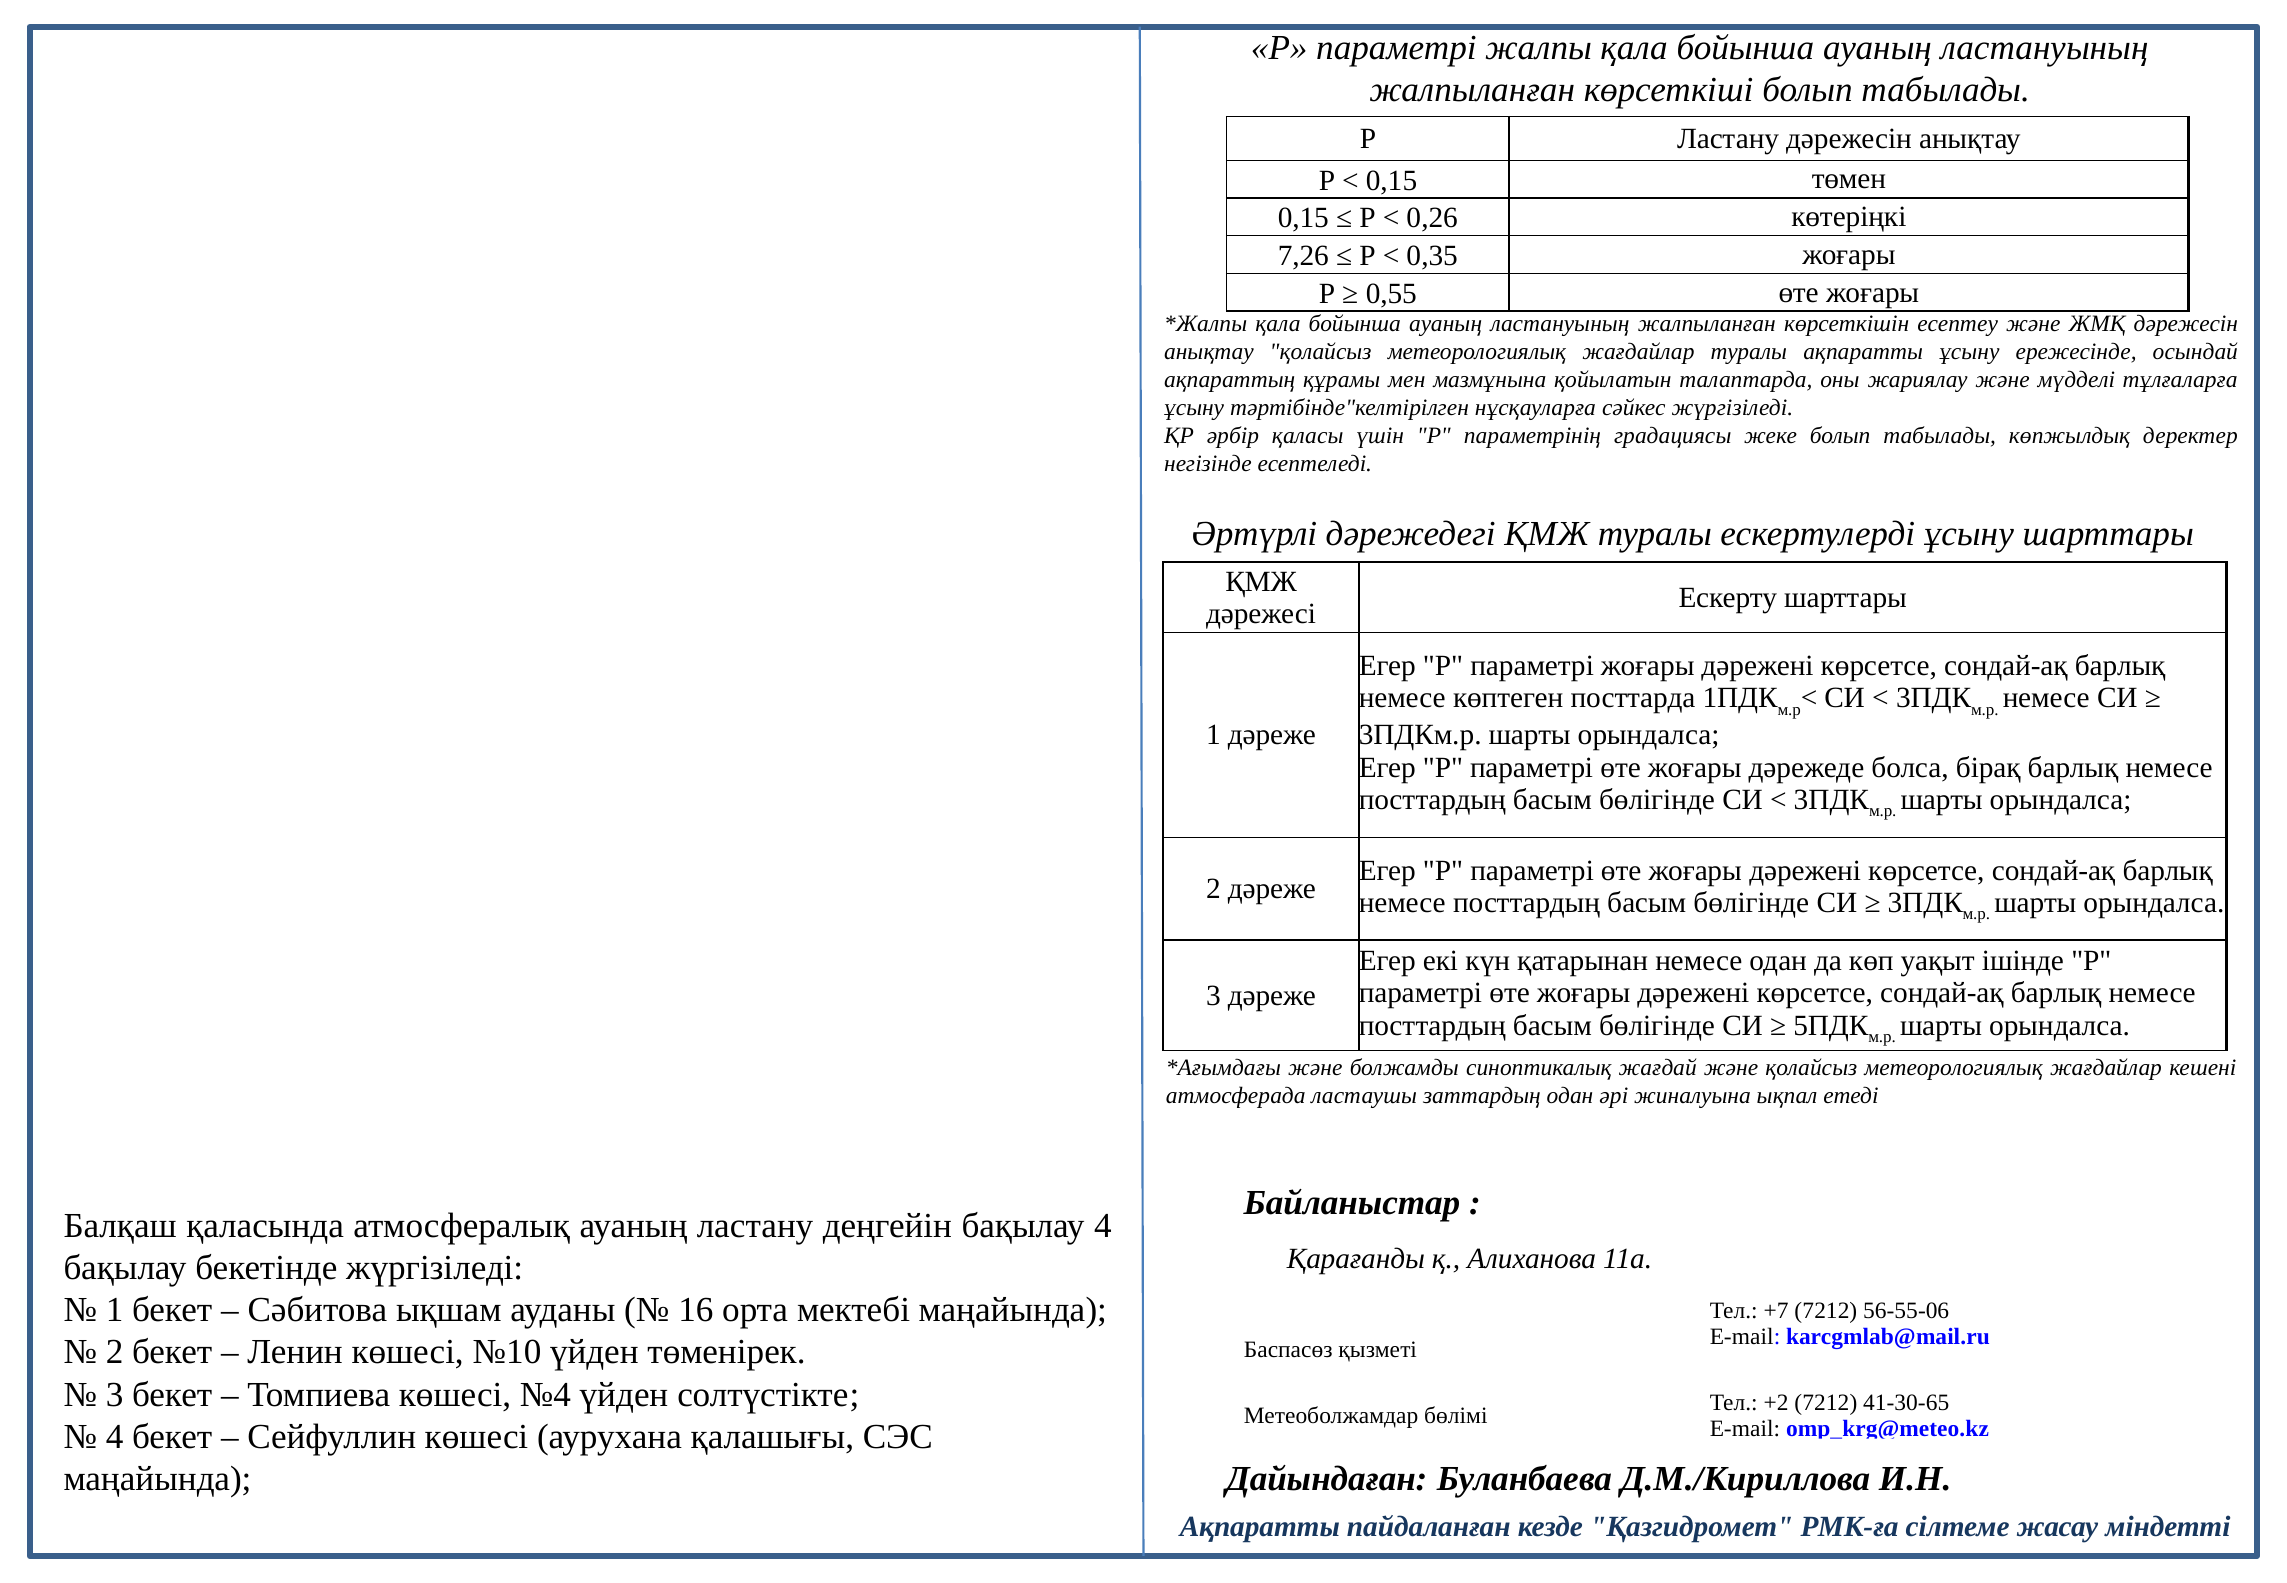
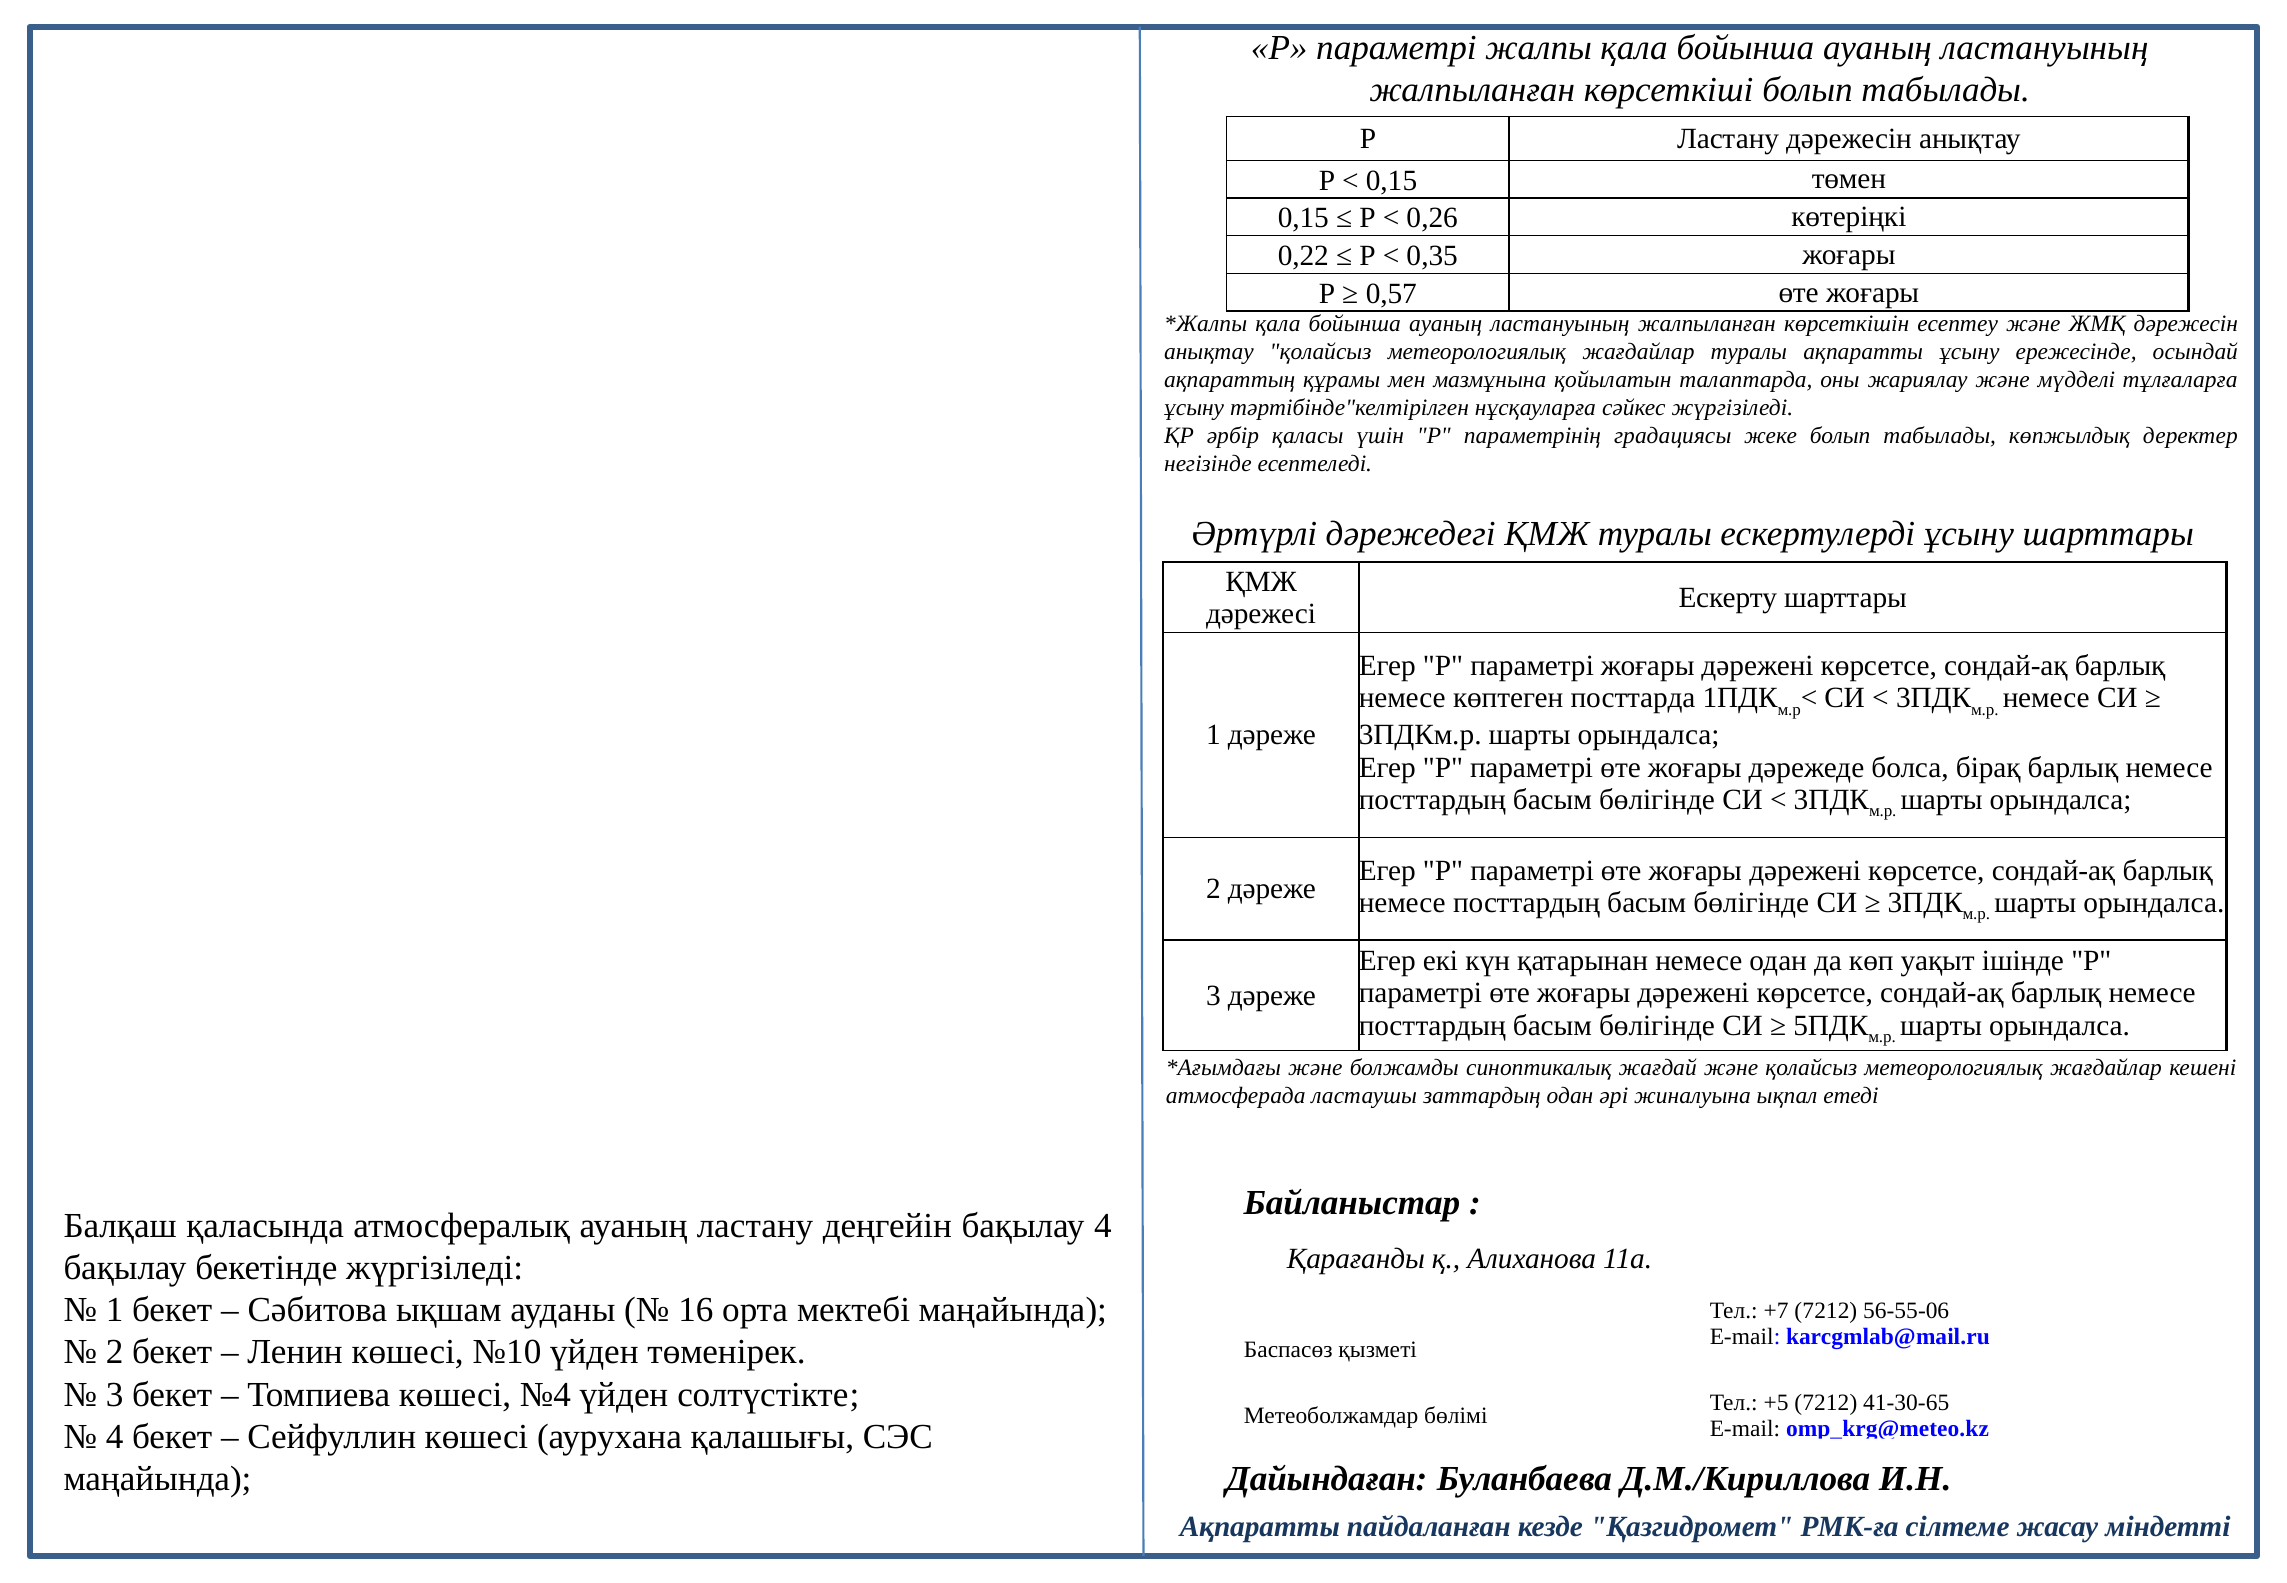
7,26: 7,26 -> 0,22 (1303, 256)
0,55: 0,55 -> 0,57 (1391, 294)
+2: +2 -> +5 (1776, 1403)
